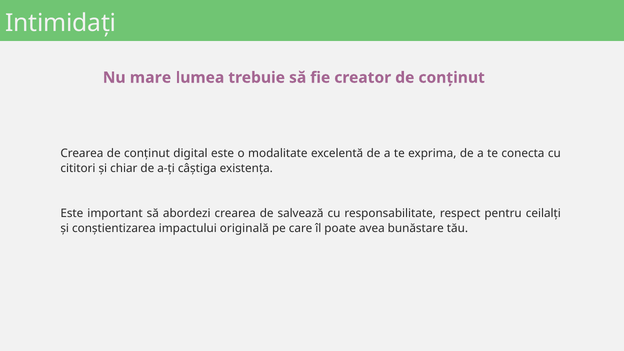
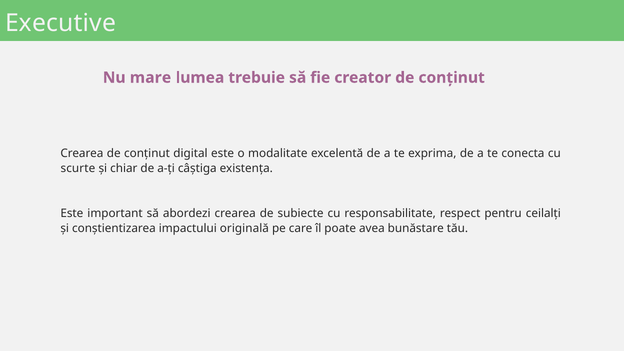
Intimidați: Intimidați -> Executive (61, 23)
cititori: cititori -> scurte (78, 168)
salvează: salvează -> subiecte (301, 213)
